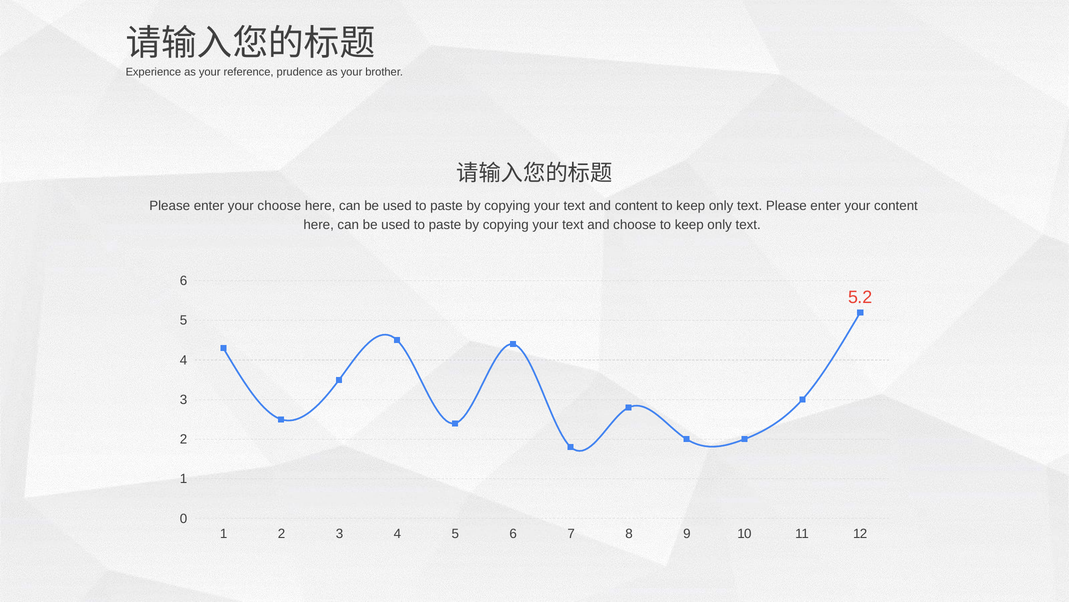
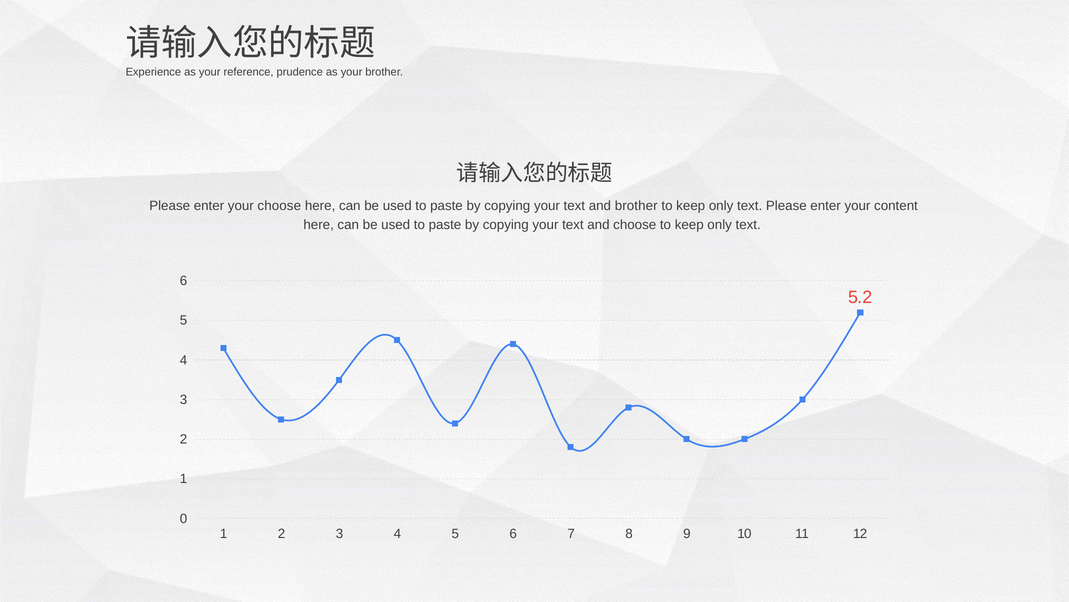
and content: content -> brother (636, 205)
